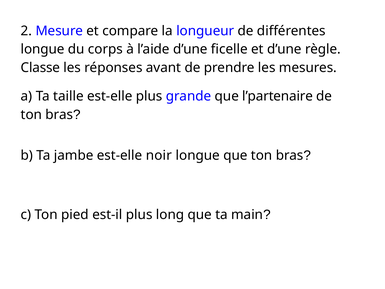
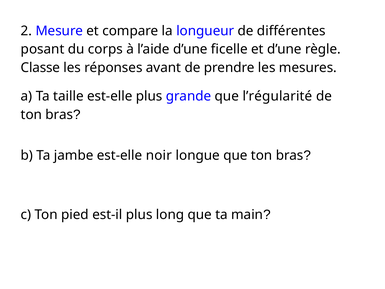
longue: longue -> posant (43, 49)
l’partenaire: l’partenaire -> l’régularité (277, 96)
